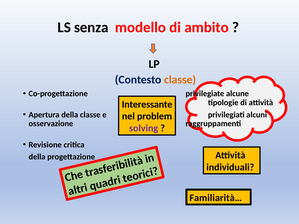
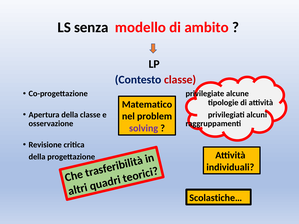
classe colour: orange -> red (180, 80)
Interessante: Interessante -> Matematico (147, 104)
Familiarità…: Familiarità… -> Scolastiche… (216, 198)
